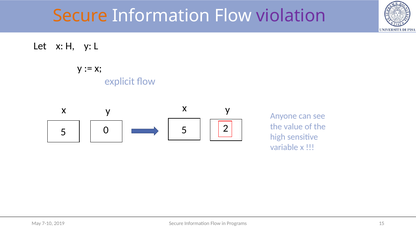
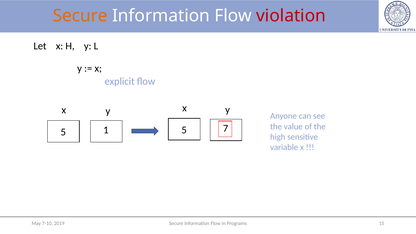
violation colour: purple -> red (291, 16)
2: 2 -> 7 (226, 129)
0: 0 -> 1 (106, 130)
